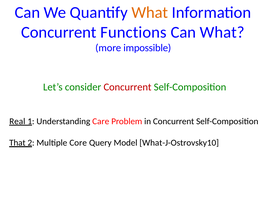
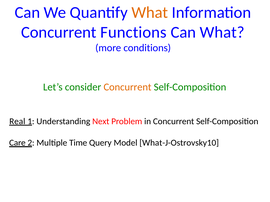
impossible: impossible -> conditions (147, 48)
Concurrent colour: red -> orange (128, 87)
Care: Care -> Next (101, 122)
That: That -> Care (17, 143)
Core: Core -> Time (78, 143)
